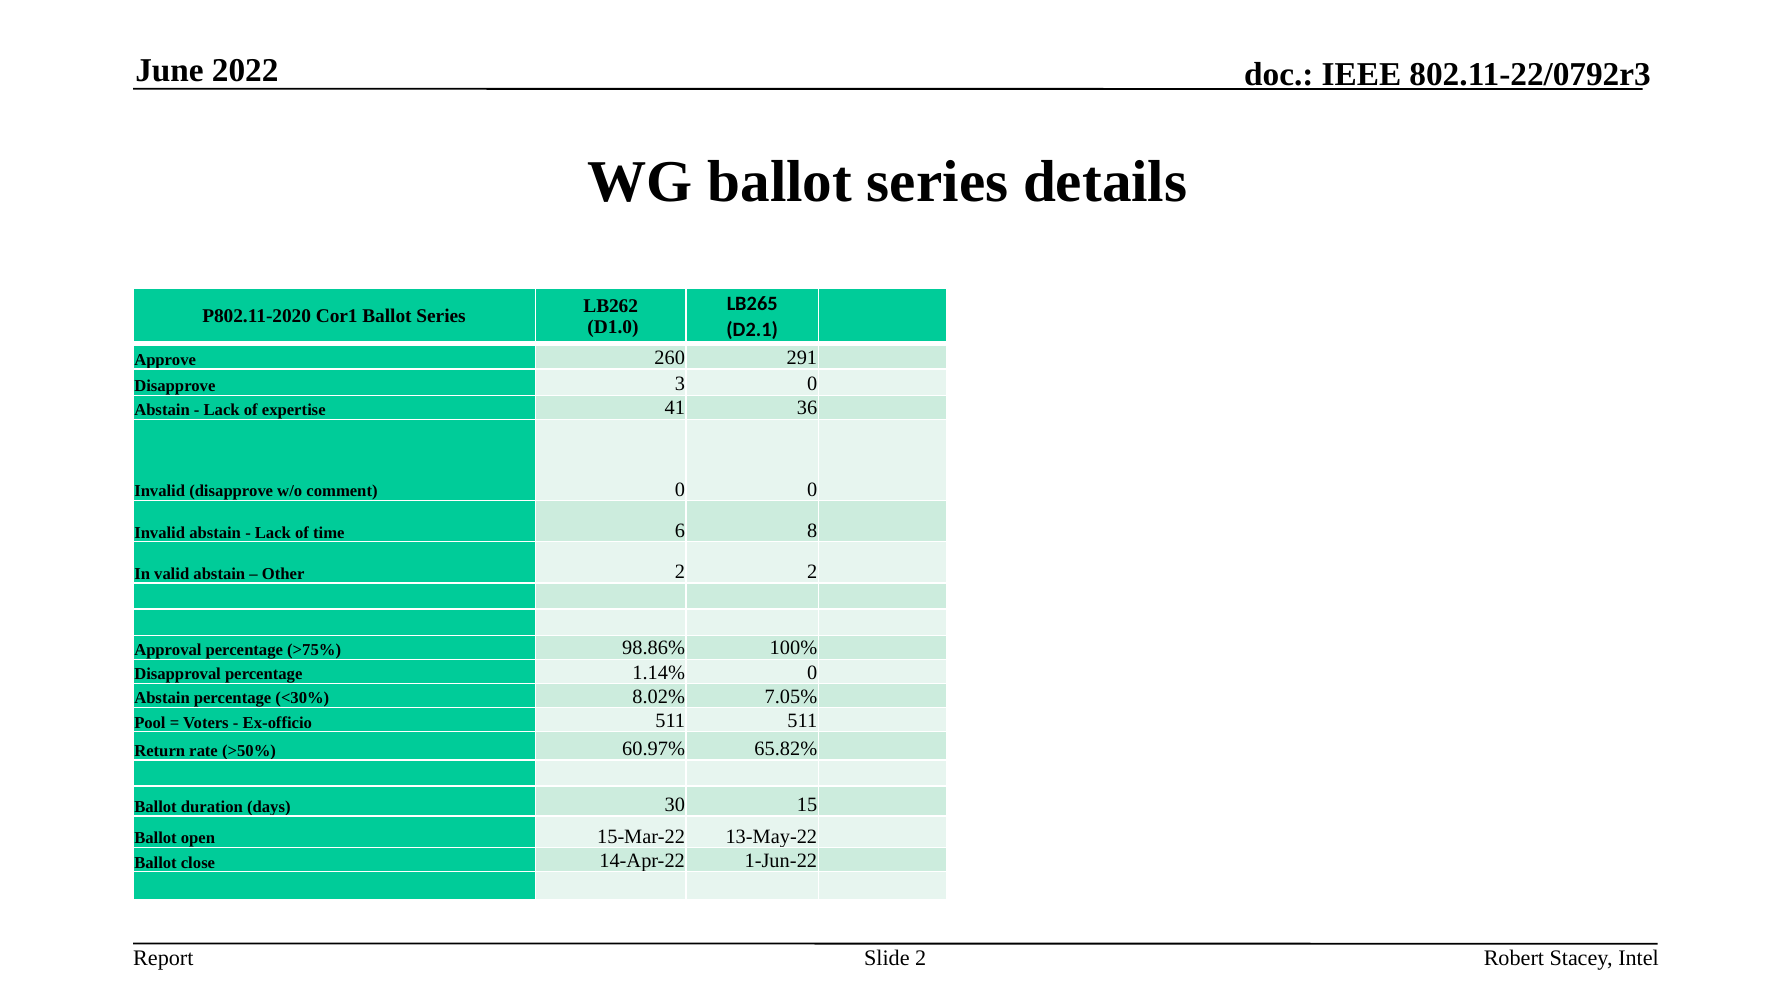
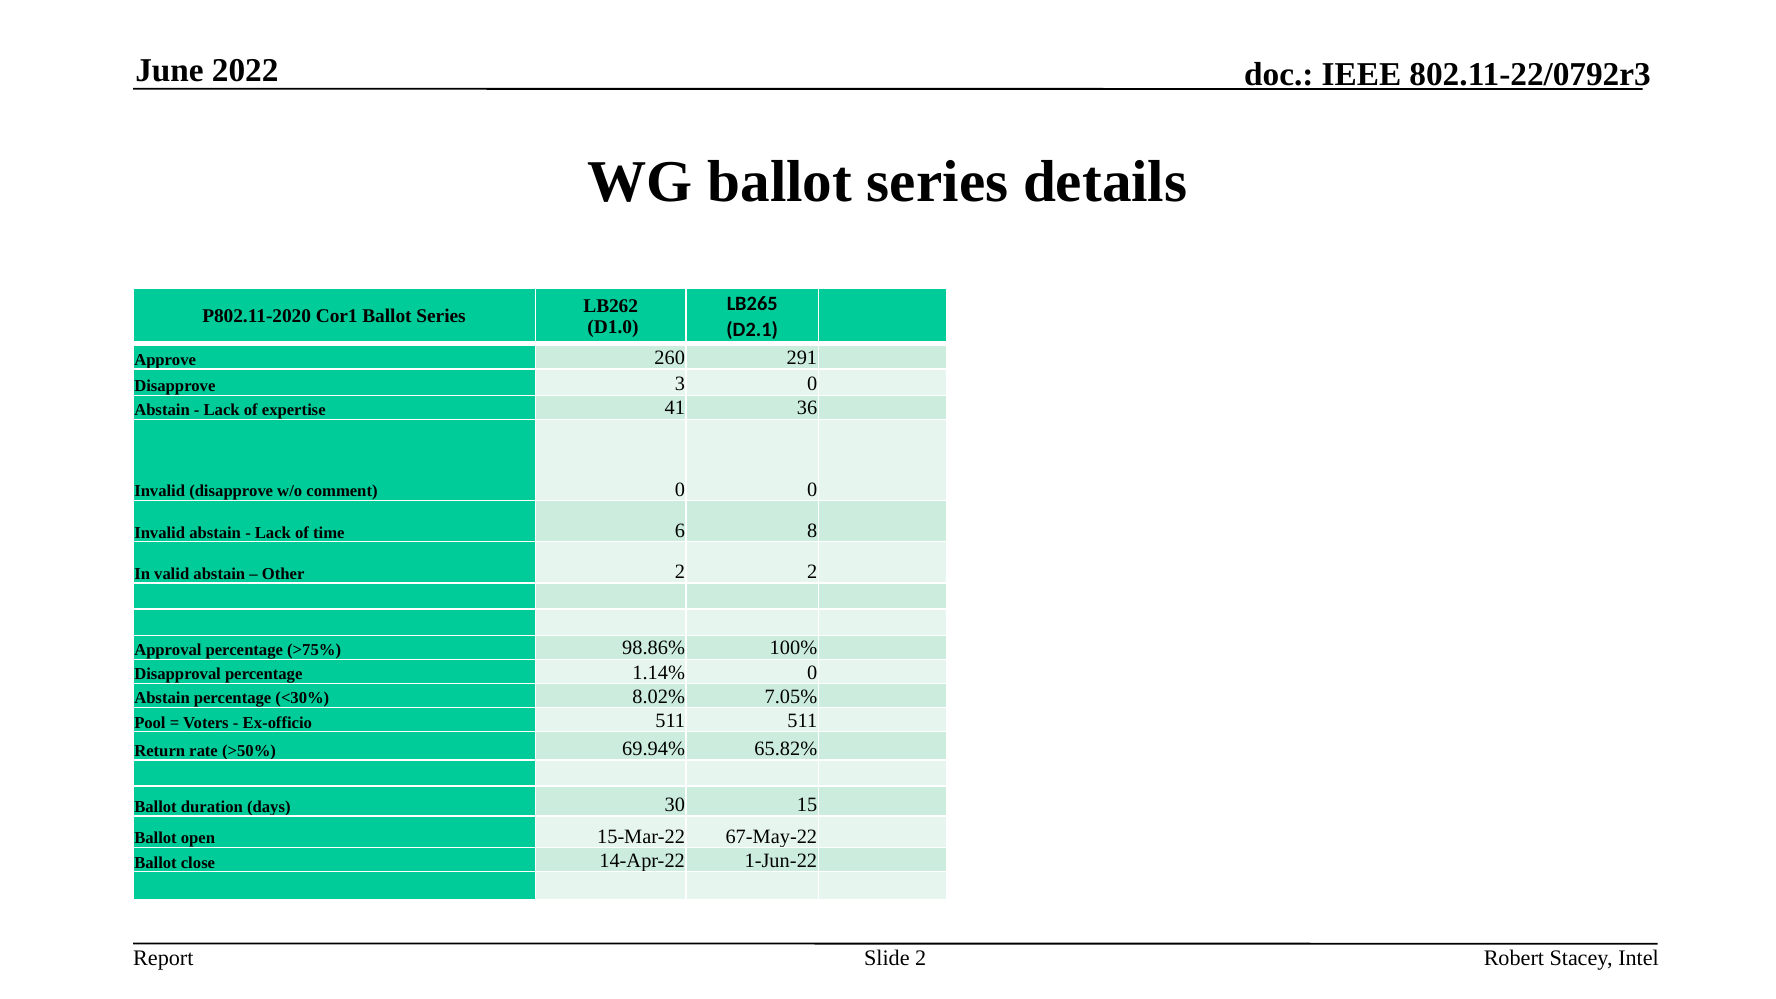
60.97%: 60.97% -> 69.94% (654, 749)
13-May-22: 13-May-22 -> 67-May-22 (771, 836)
